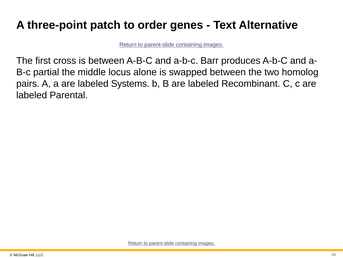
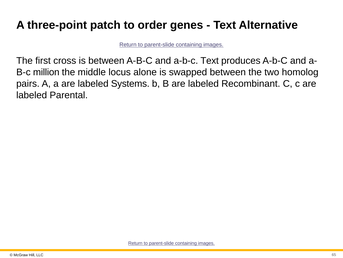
a-b-c Barr: Barr -> Text (210, 61)
partial: partial -> million (46, 72)
